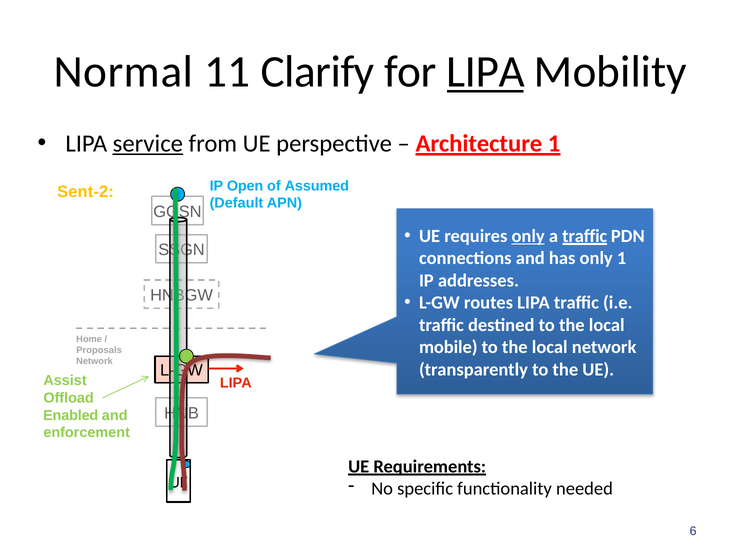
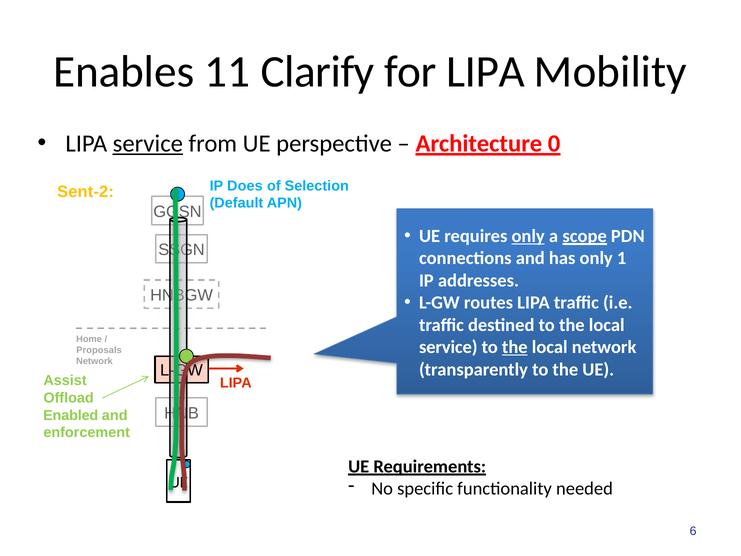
Normal: Normal -> Enables (124, 72)
LIPA underline: present -> none (485, 72)
Architecture 1: 1 -> 0 (554, 143)
Open: Open -> Does (245, 186)
Assumed: Assumed -> Selection (317, 186)
a traffic: traffic -> scope (585, 236)
mobile: mobile -> service (448, 347)
the underline: none -> present (515, 347)
